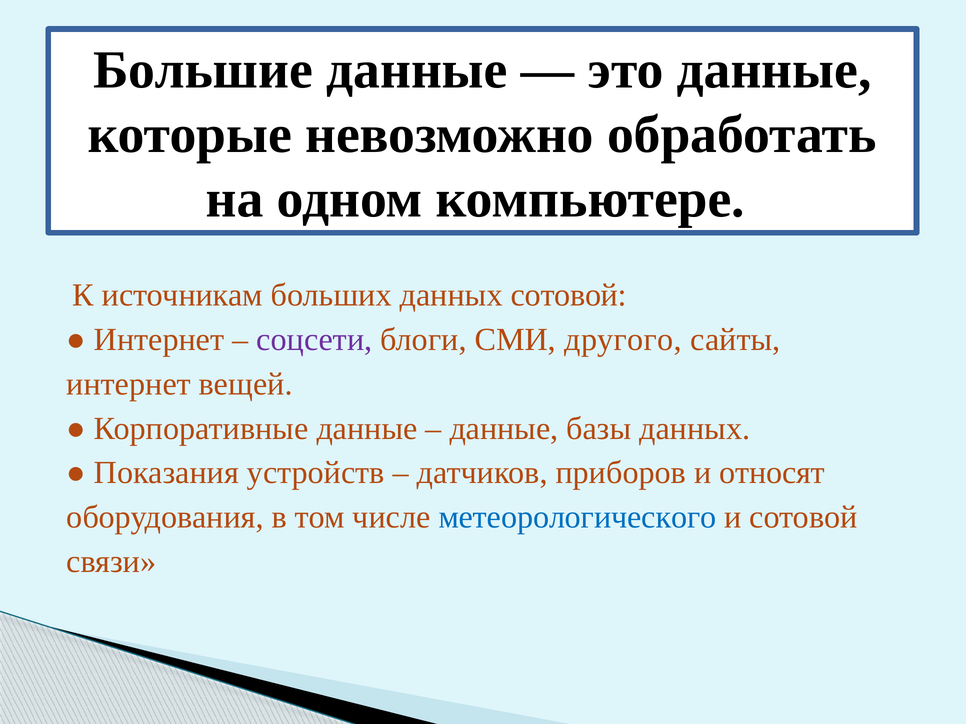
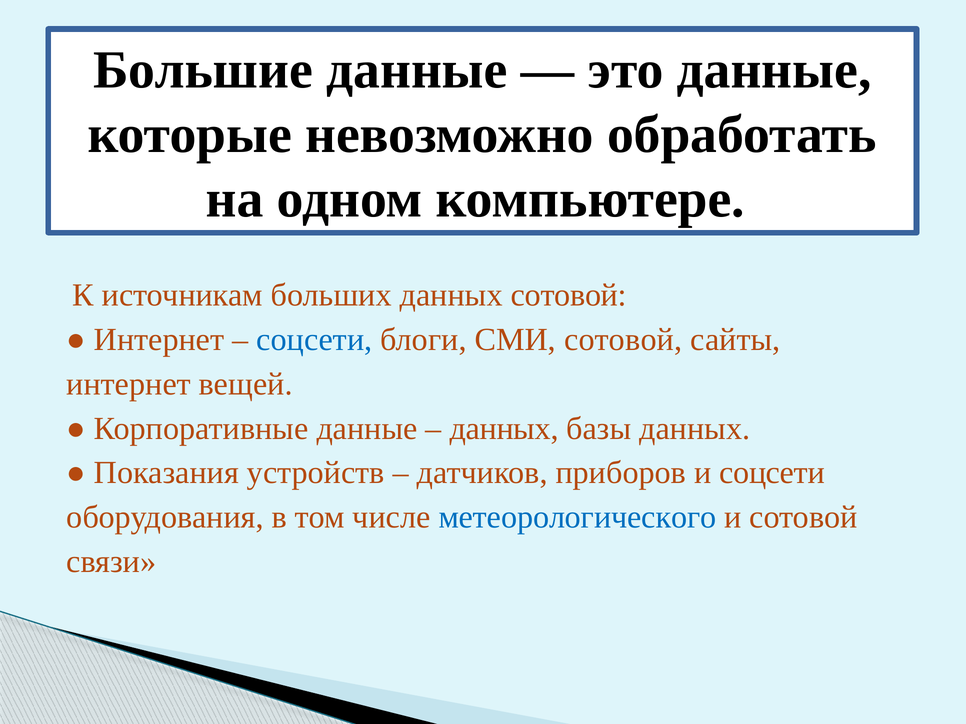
соцсети colour: purple -> blue (314, 340)
СМИ другого: другого -> сотовой (623, 340)
данные: данные -> данных (504, 429)
и относят: относят -> соцсети (772, 473)
